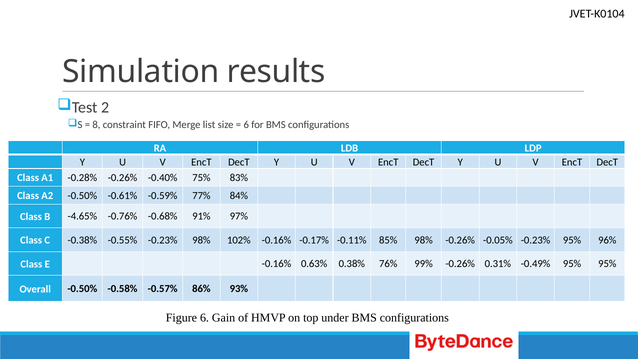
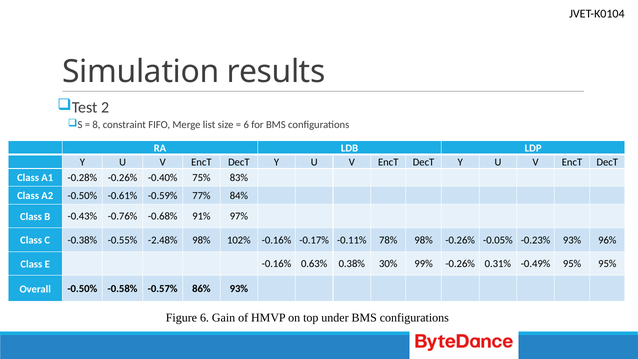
-4.65%: -4.65% -> -0.43% (82, 216)
-0.55% -0.23%: -0.23% -> -2.48% (163, 240)
85%: 85% -> 78% (388, 240)
-0.23% 95%: 95% -> 93% (572, 240)
76%: 76% -> 30% (388, 264)
